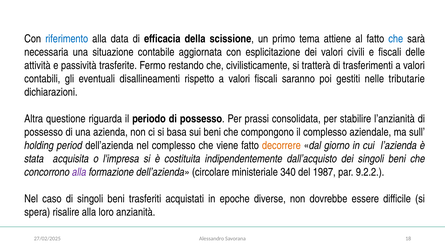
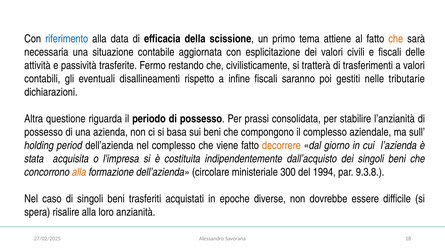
che colour: blue -> orange (396, 39)
rispetto a valori: valori -> infine (239, 79)
alla colour: purple -> orange (79, 172)
340: 340 -> 300 (288, 172)
1987: 1987 -> 1994 (324, 172)
9.2.2: 9.2.2 -> 9.3.8 (370, 172)
